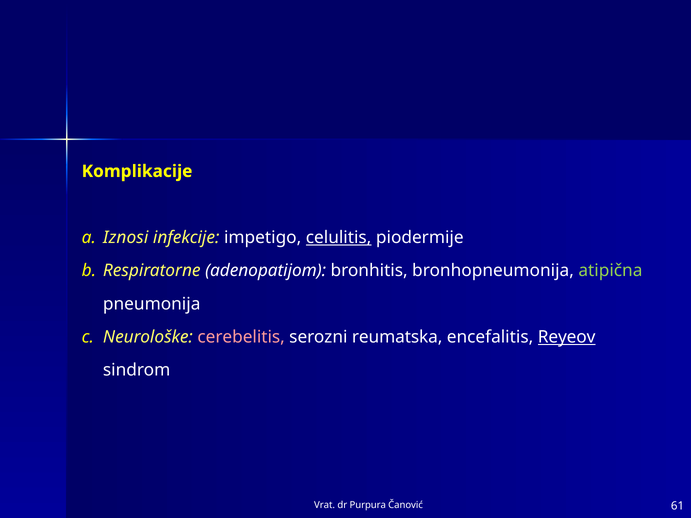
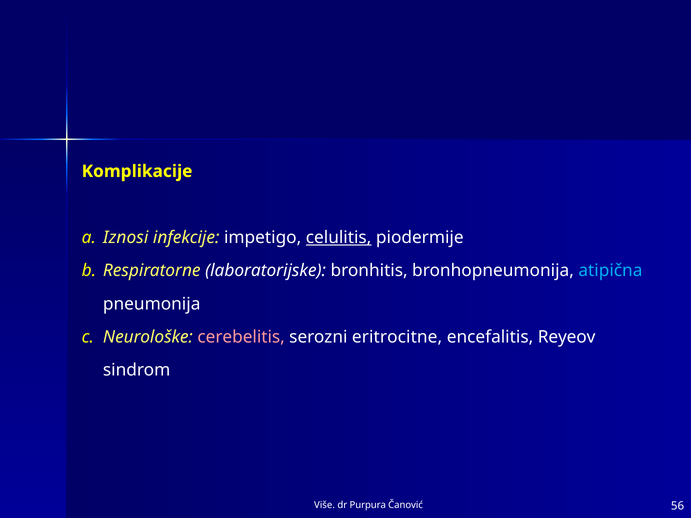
adenopatijom: adenopatijom -> laboratorijske (266, 271)
atipična colour: light green -> light blue (610, 271)
reumatska: reumatska -> eritrocitne (397, 337)
Reyeov underline: present -> none (567, 337)
Vrat: Vrat -> Više (325, 505)
61: 61 -> 56 (678, 506)
